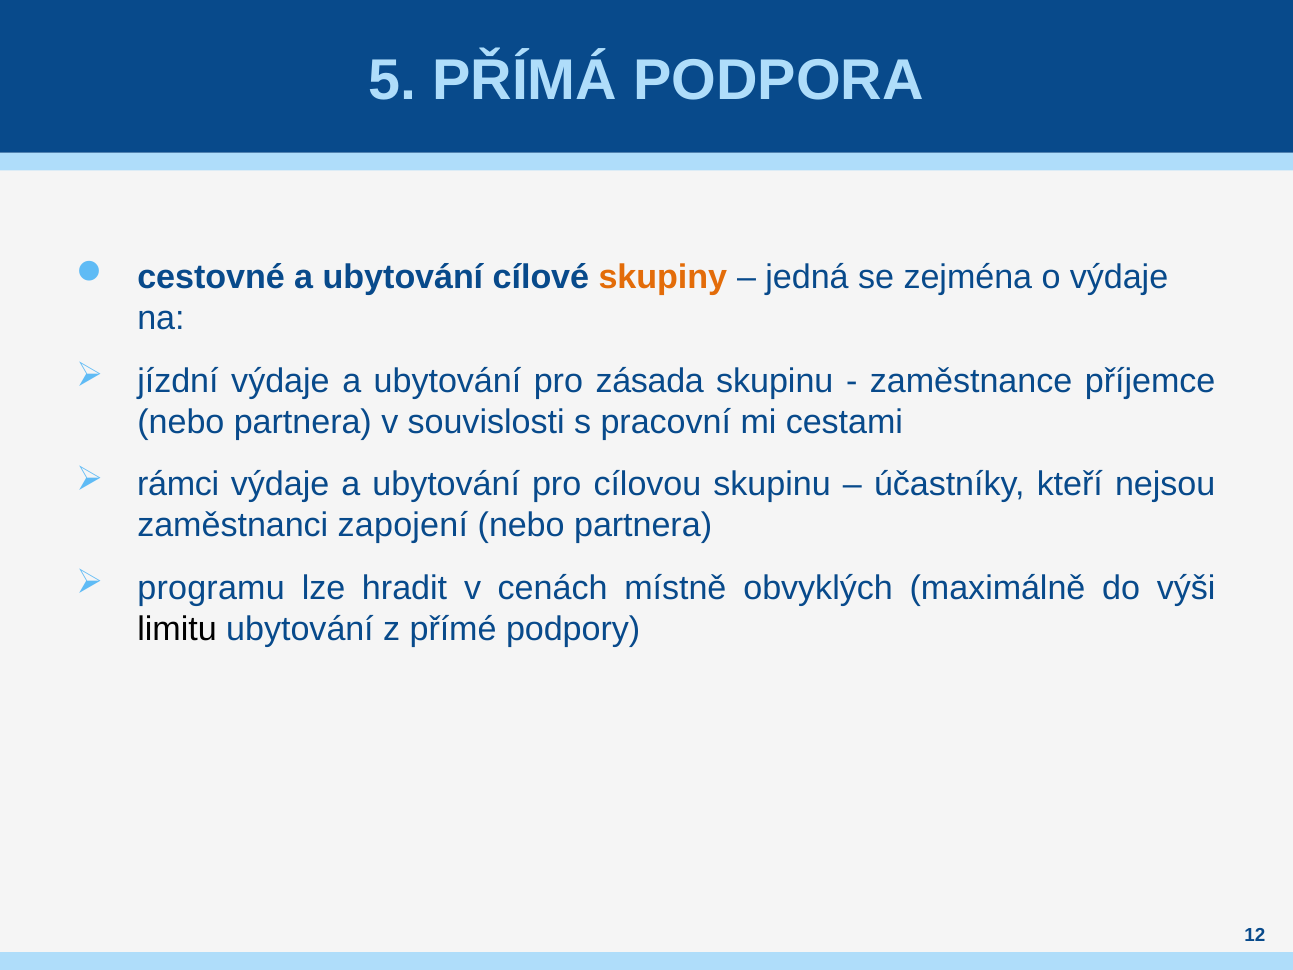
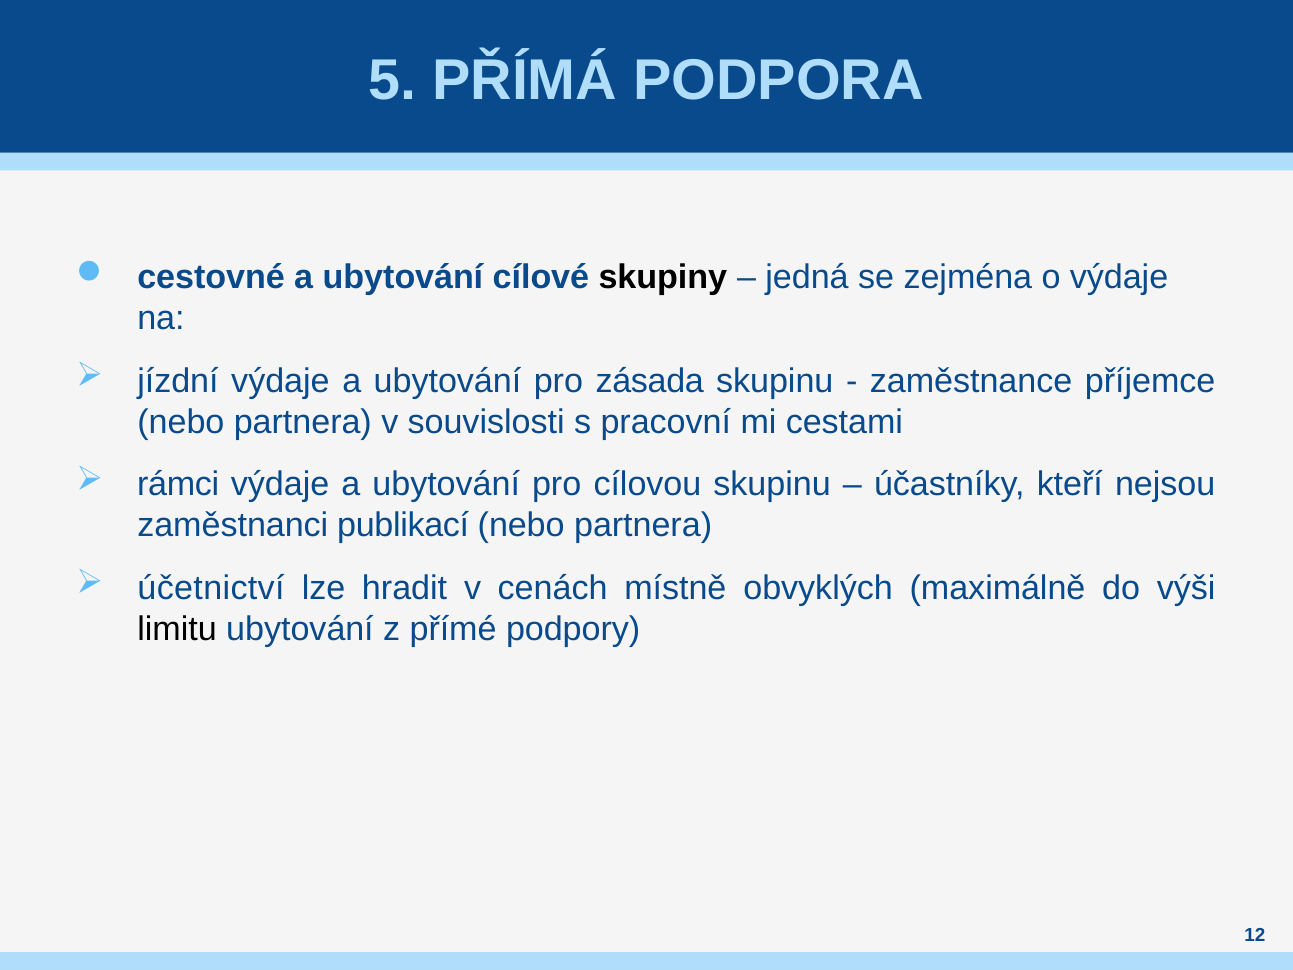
skupiny colour: orange -> black (663, 277)
zapojení: zapojení -> publikací (403, 525)
programu: programu -> účetnictví (211, 588)
